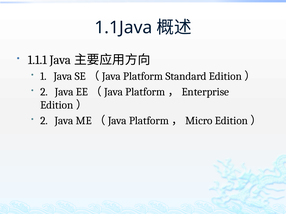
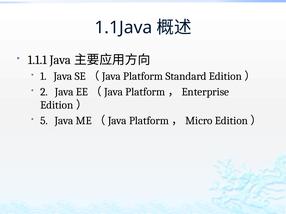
2: 2 -> 5 (44, 121)
